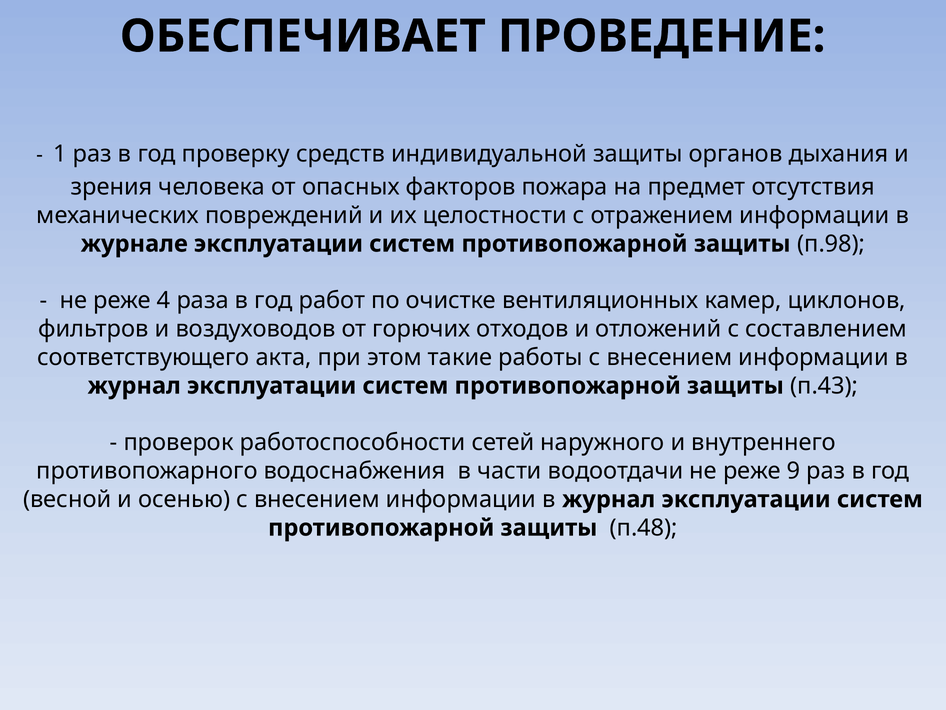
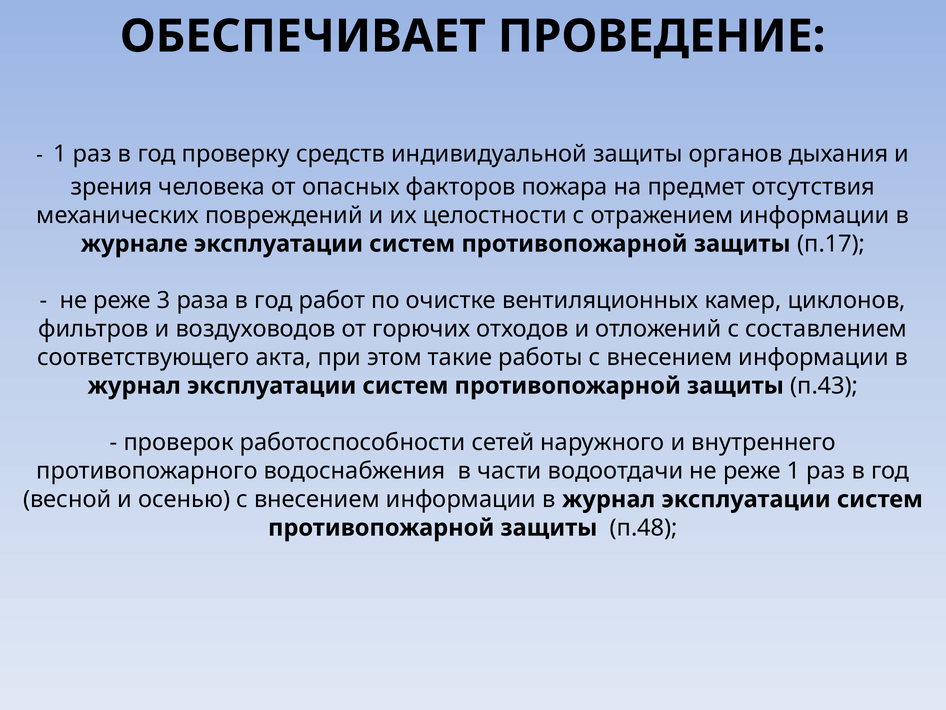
п.98: п.98 -> п.17 (831, 244)
4: 4 -> 3 (164, 300)
реже 9: 9 -> 1 (793, 471)
